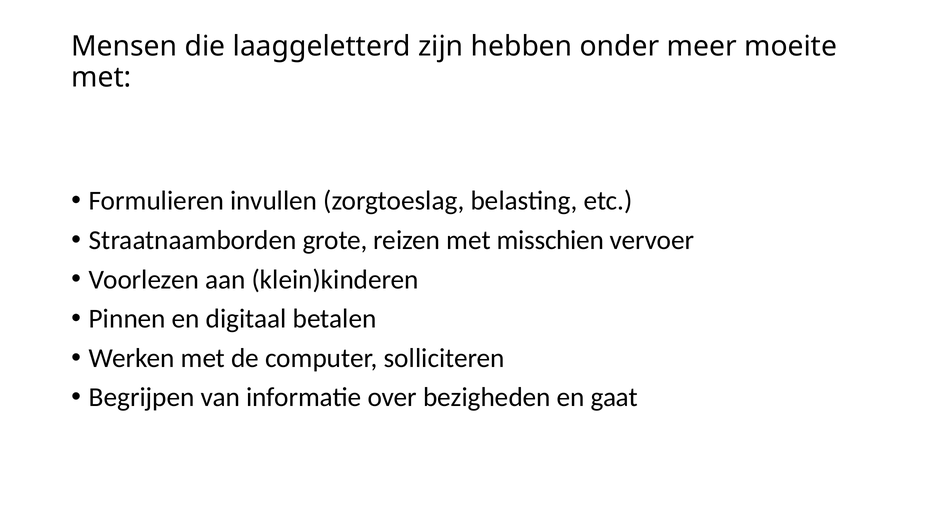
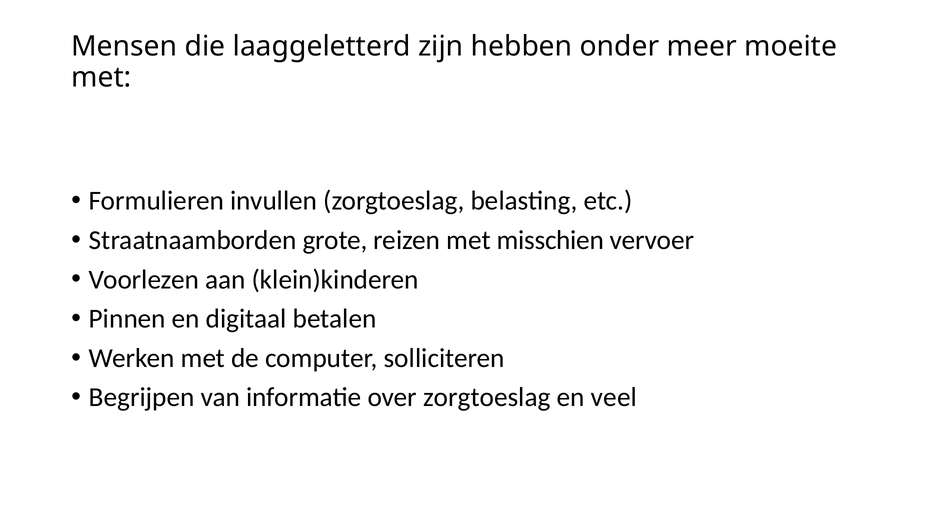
over bezigheden: bezigheden -> zorgtoeslag (487, 397)
gaat: gaat -> veel (614, 397)
